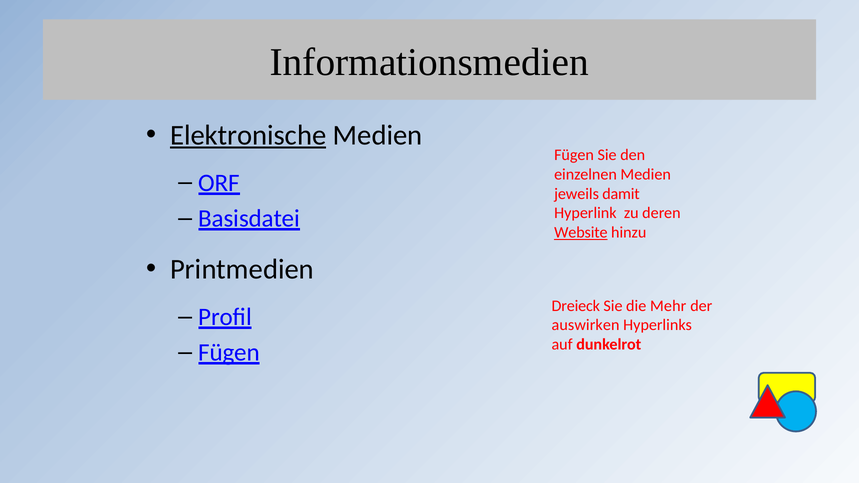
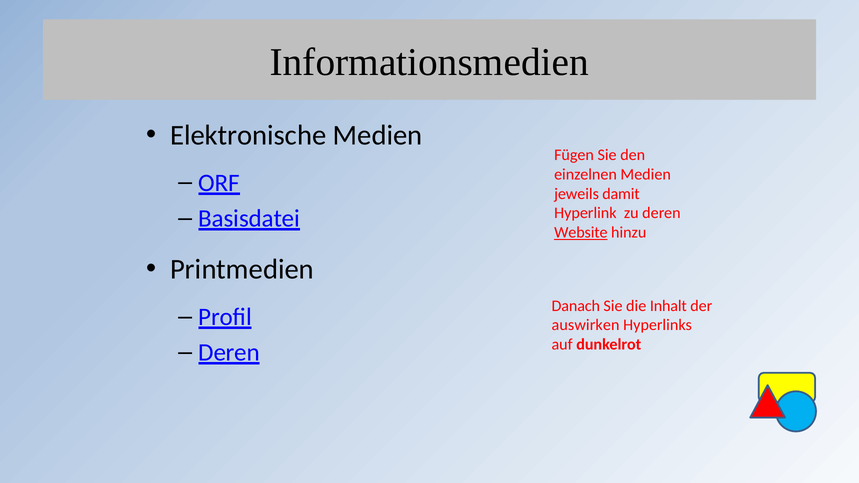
Elektronische underline: present -> none (248, 135)
Dreieck: Dreieck -> Danach (576, 306)
Mehr: Mehr -> Inhalt (668, 306)
Fügen: Fügen -> Deren (229, 353)
